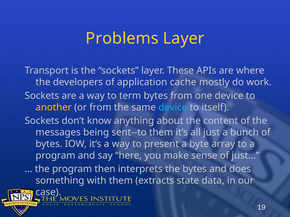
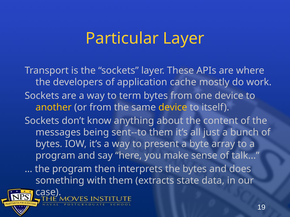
Problems: Problems -> Particular (122, 39)
device colour: light blue -> yellow (173, 107)
of just: just -> talk (245, 156)
